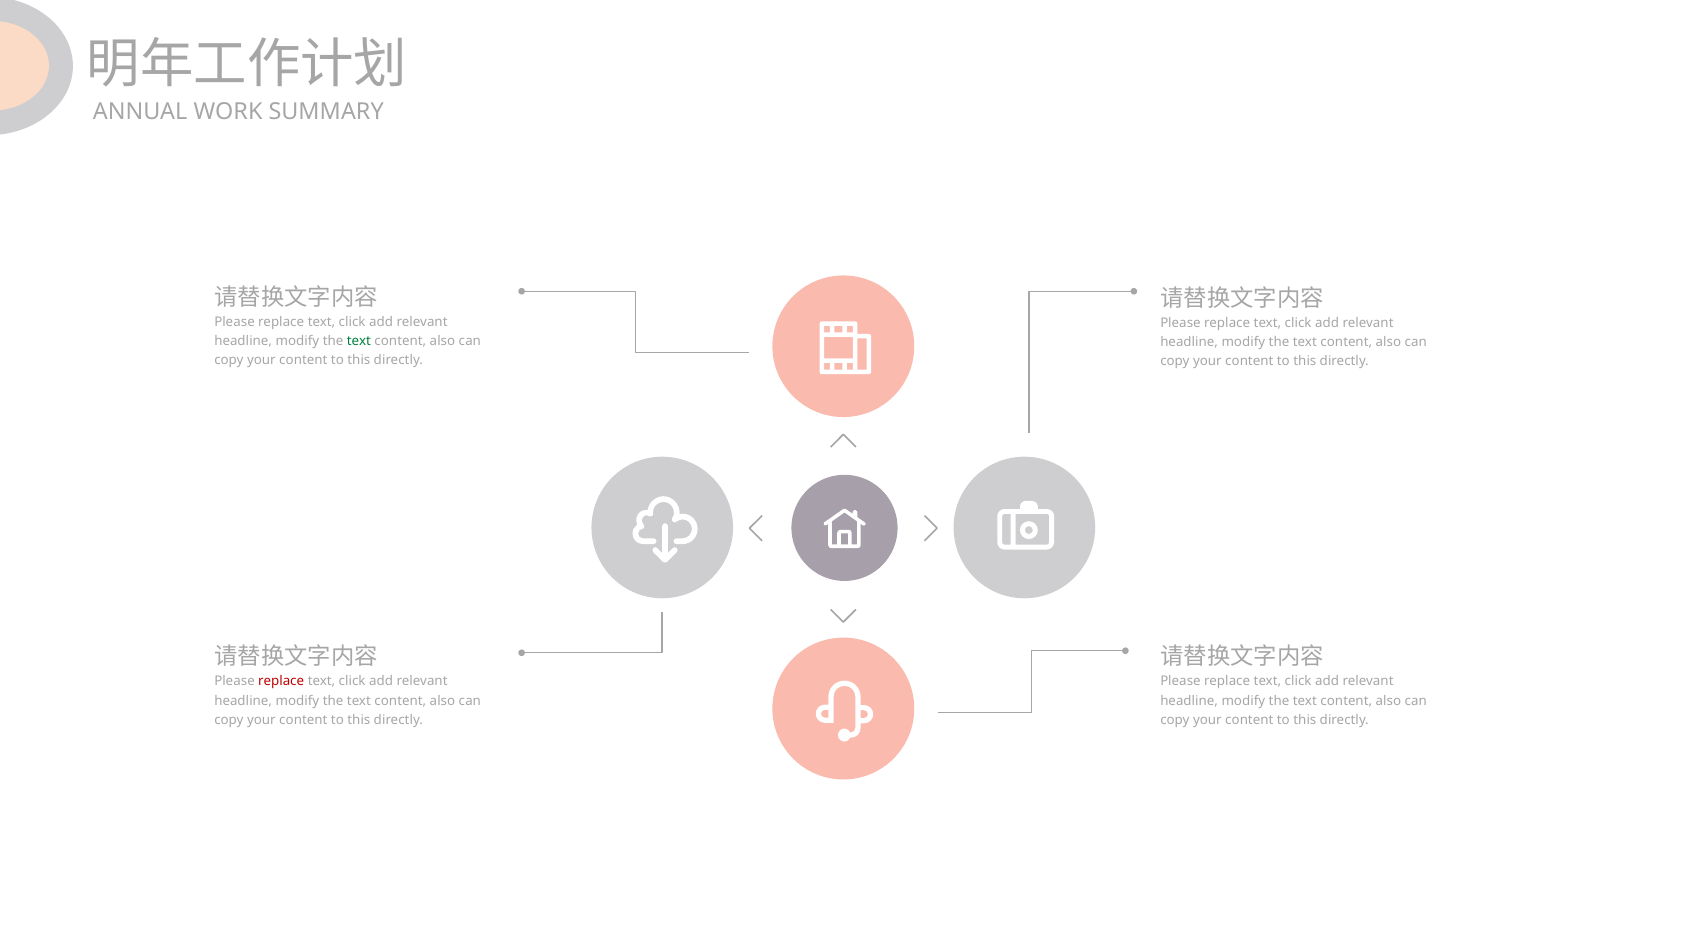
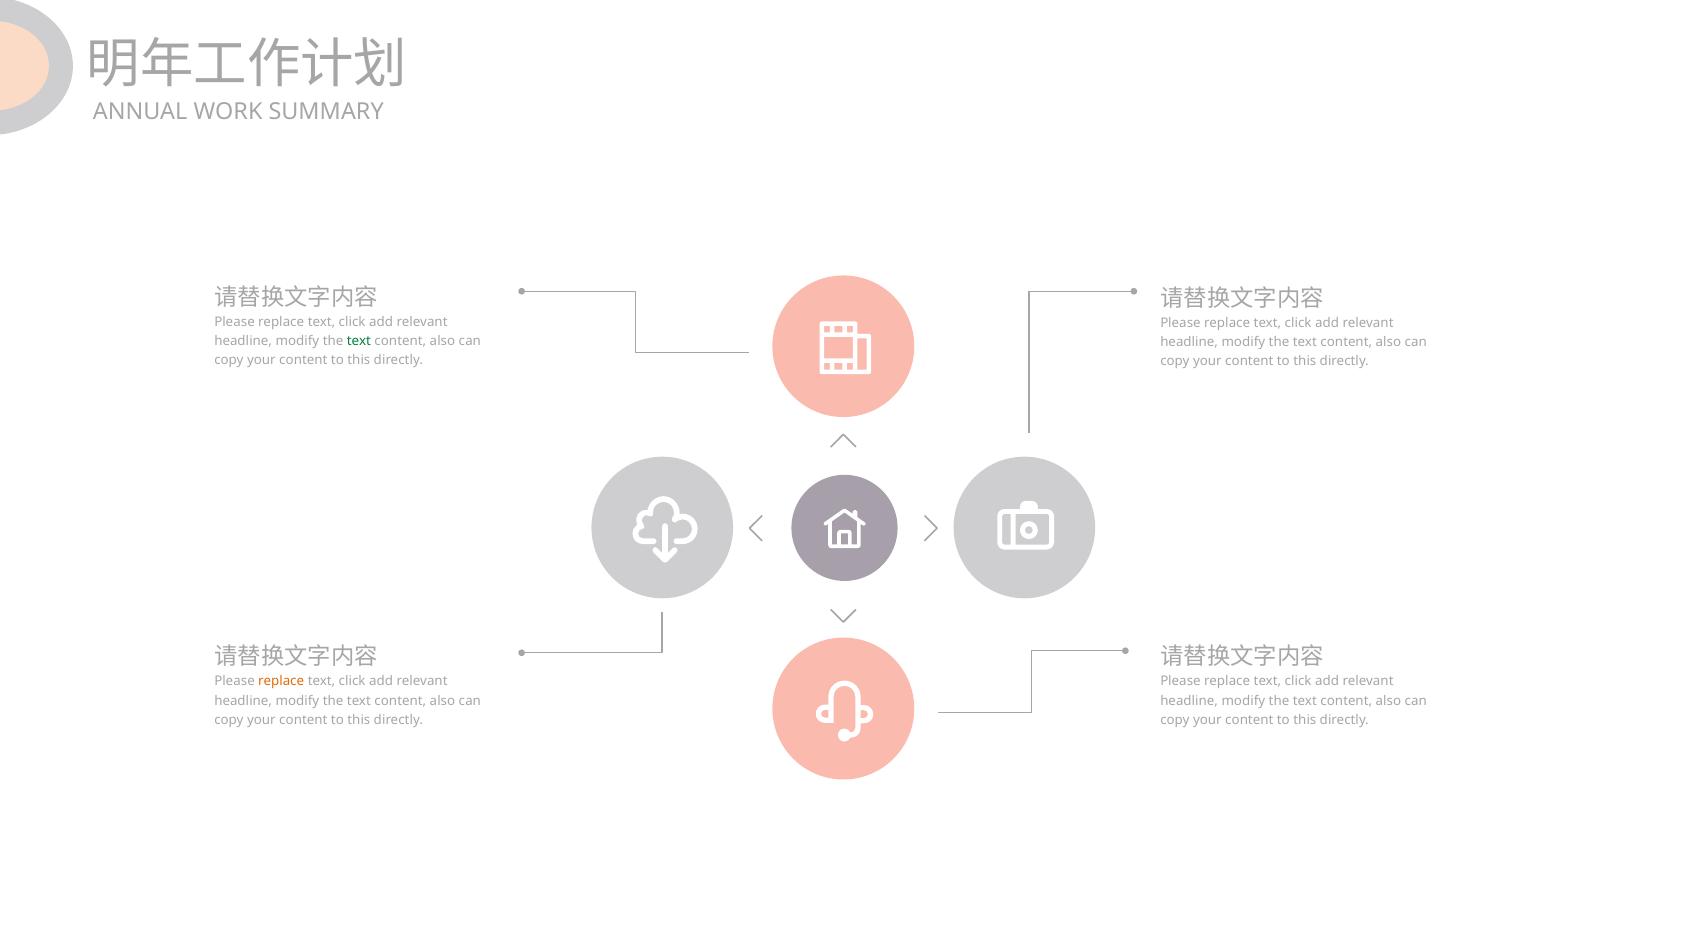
replace colour: red -> orange (281, 682)
